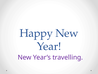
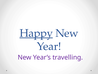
Happy underline: none -> present (36, 33)
